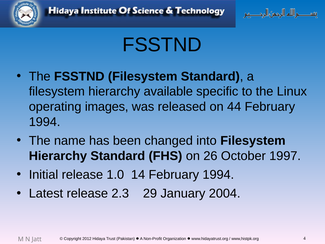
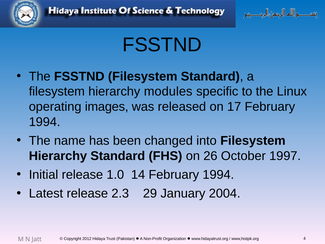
available: available -> modules (168, 91)
44: 44 -> 17 (234, 107)
